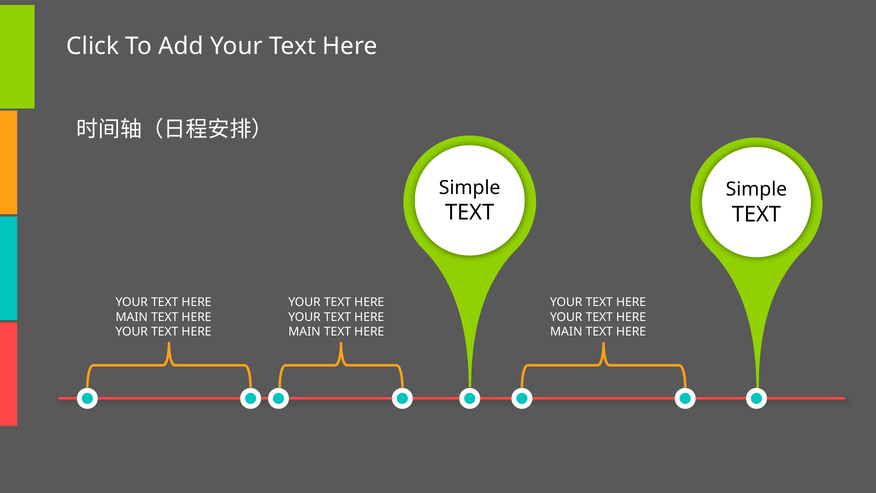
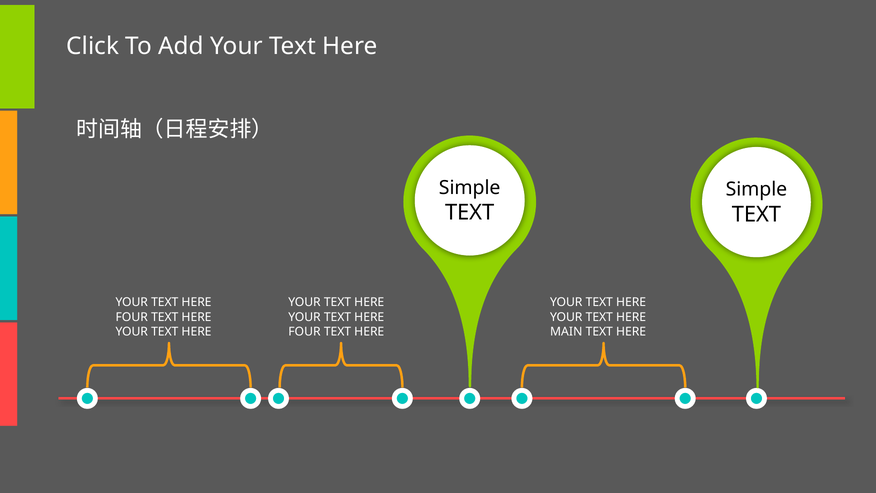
MAIN: MAIN -> FOUR (132, 317)
MAIN: MAIN -> FOUR (304, 332)
